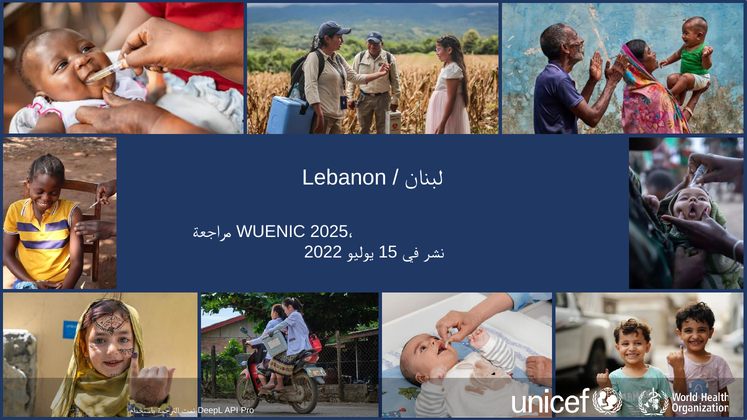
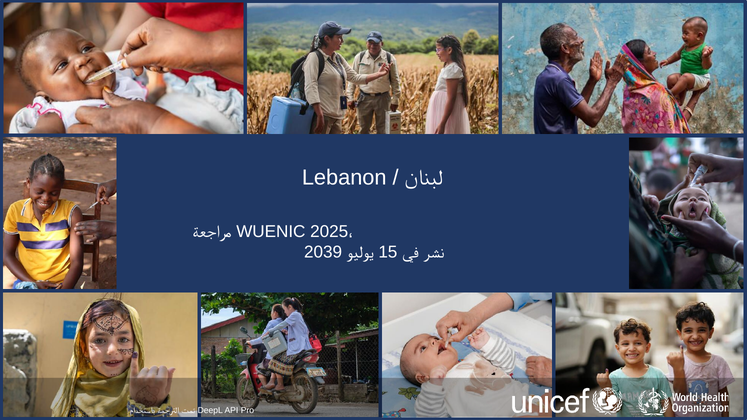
2022: 2022 -> 2039 (323, 252)
